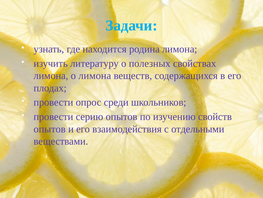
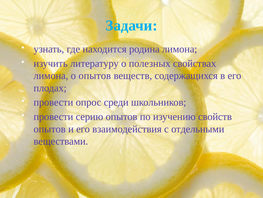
о лимона: лимона -> опытов (95, 75)
